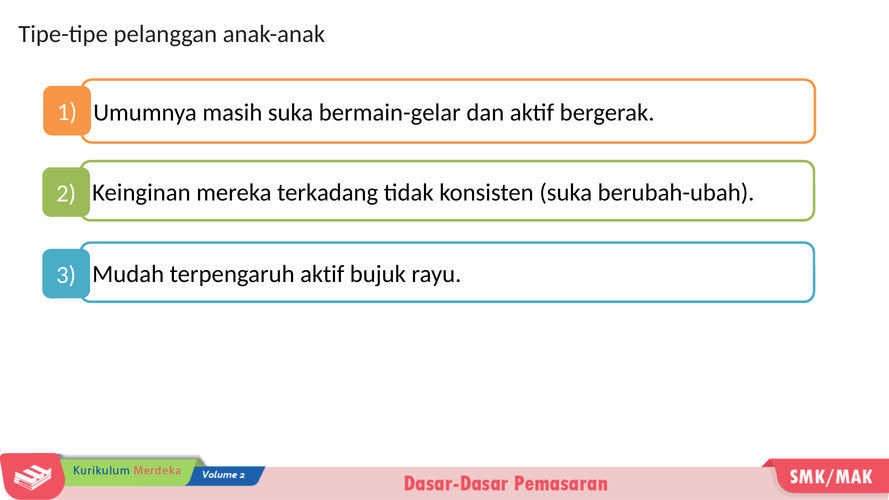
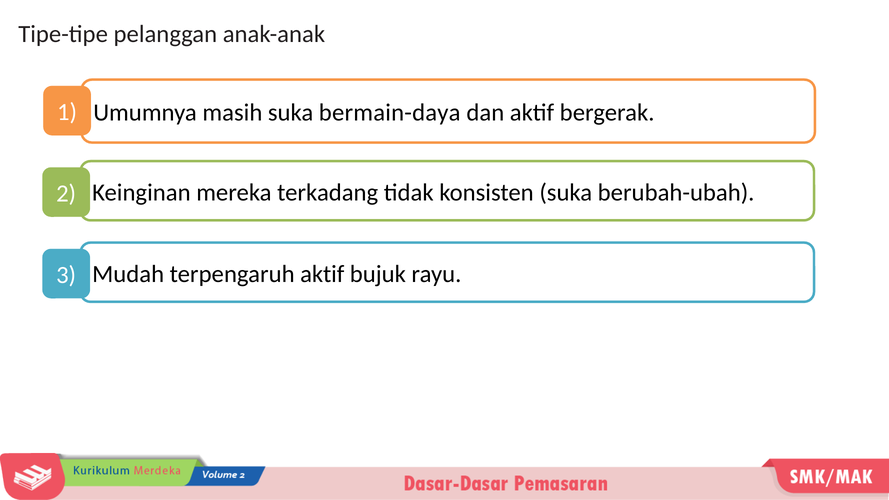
bermain-gelar: bermain-gelar -> bermain-daya (390, 113)
